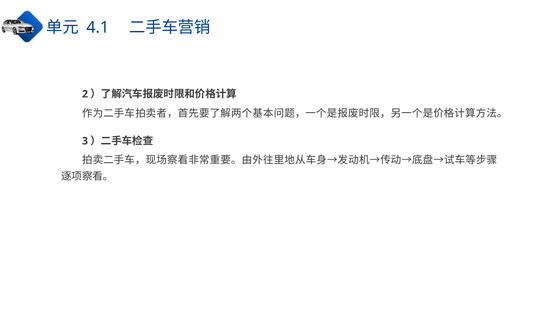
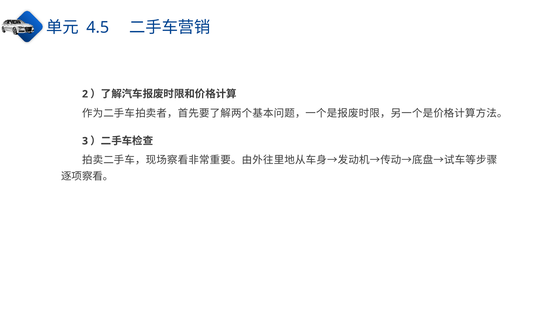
4.1: 4.1 -> 4.5 (98, 28)
